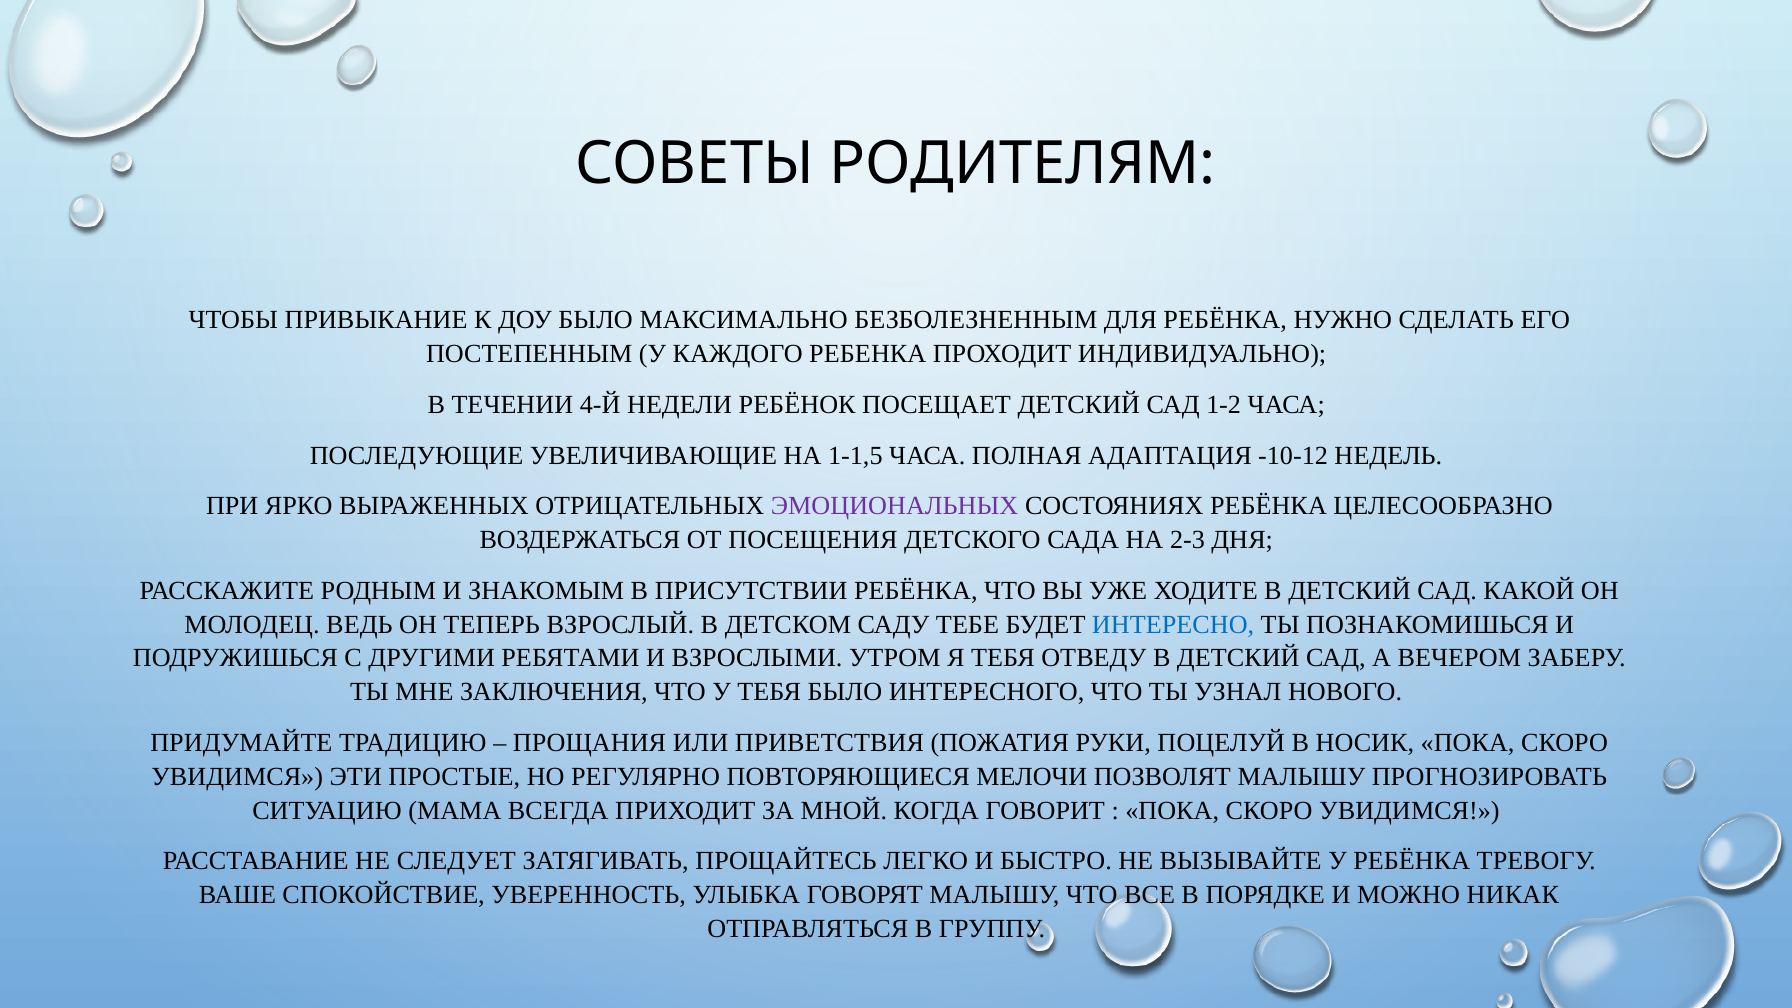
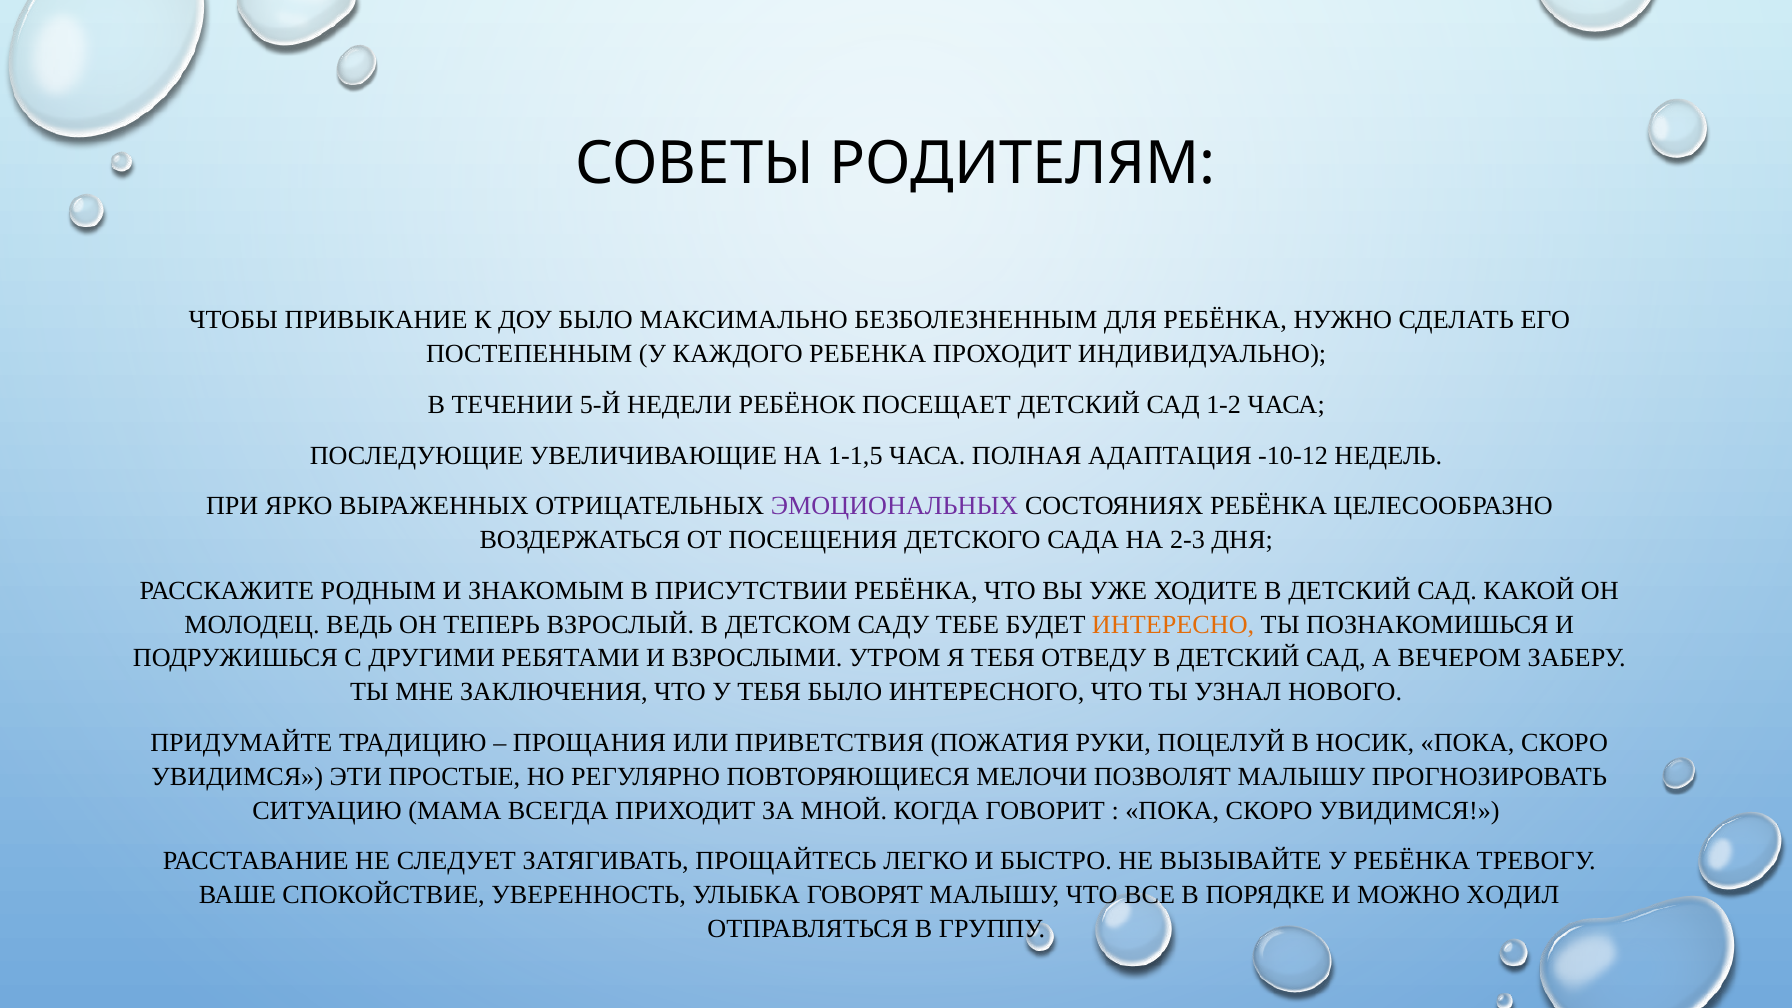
4-Й: 4-Й -> 5-Й (600, 405)
ИНТЕРЕСНО colour: blue -> orange (1173, 624)
НИКАК: НИКАК -> ХОДИЛ (1513, 895)
